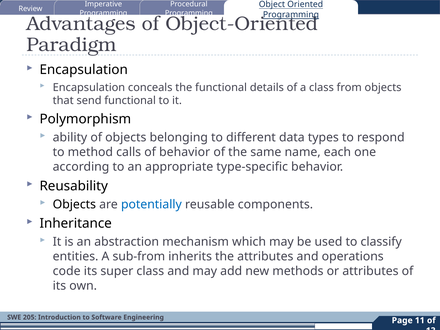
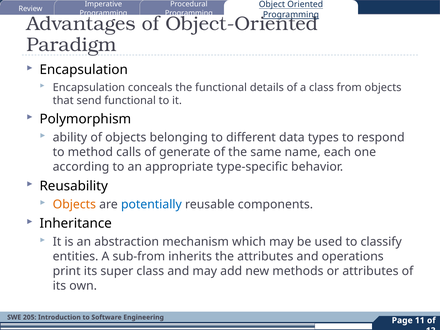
of behavior: behavior -> generate (185, 152)
Objects colour: black -> orange (74, 204)
code: code -> print (67, 271)
